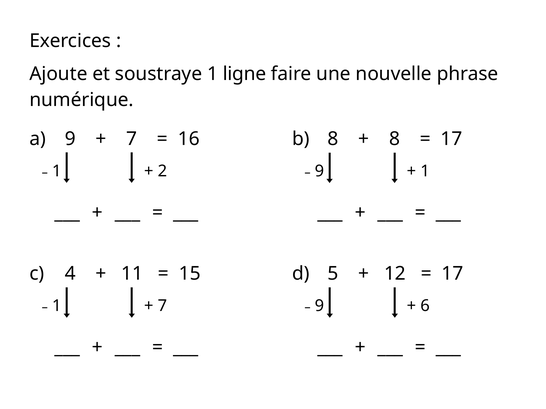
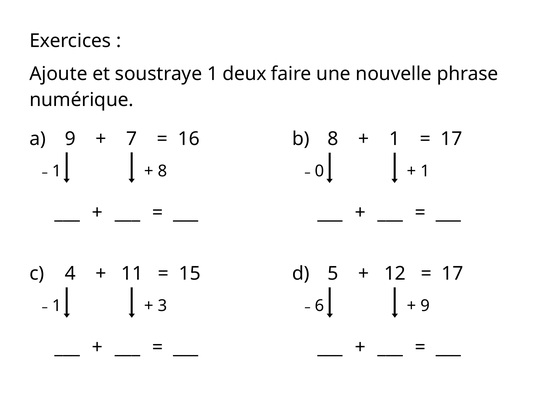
ligne: ligne -> deux (245, 74)
8: 8 -> 1 (395, 139)
2: 2 -> 8 (162, 171)
9: 9 -> 0 (320, 171)
7: 7 -> 3 (162, 306)
6: 6 -> 9 (425, 306)
9: 9 -> 6 (320, 306)
